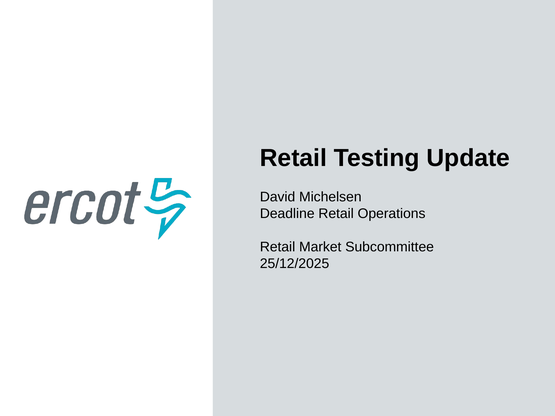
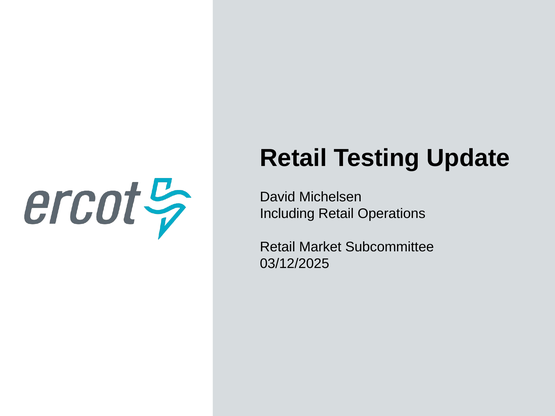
Deadline: Deadline -> Including (287, 214)
25/12/2025: 25/12/2025 -> 03/12/2025 (295, 264)
